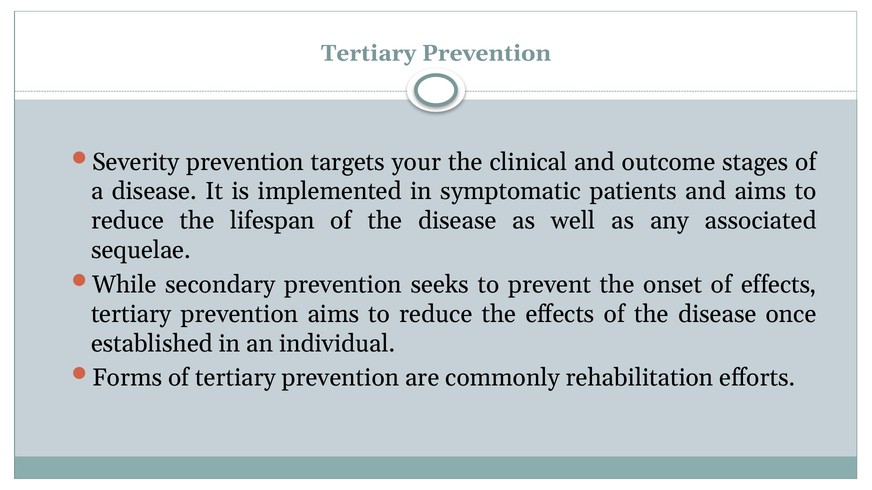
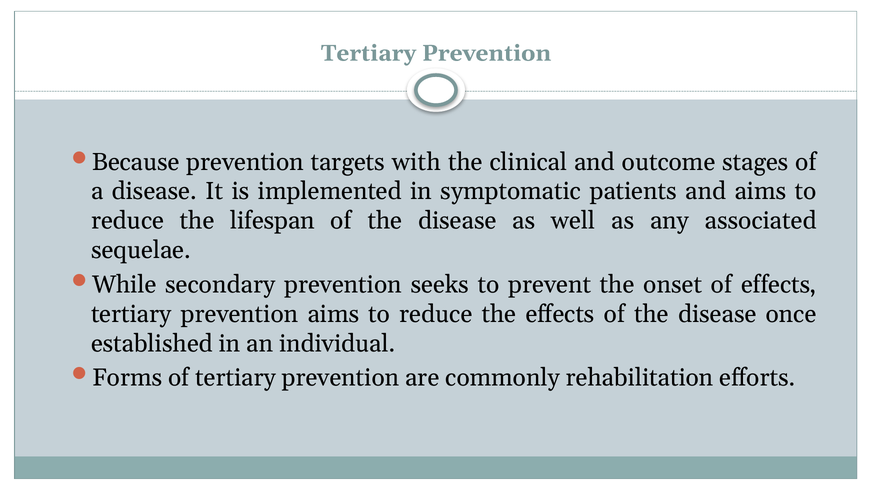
Severity: Severity -> Because (136, 162)
your: your -> with (417, 162)
